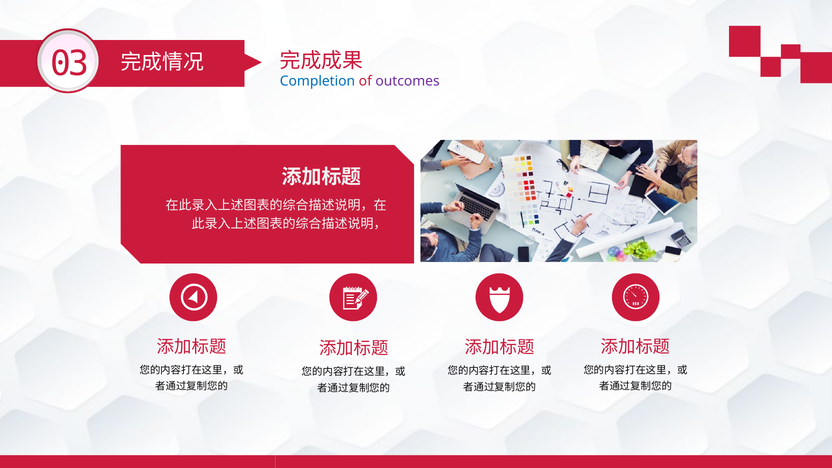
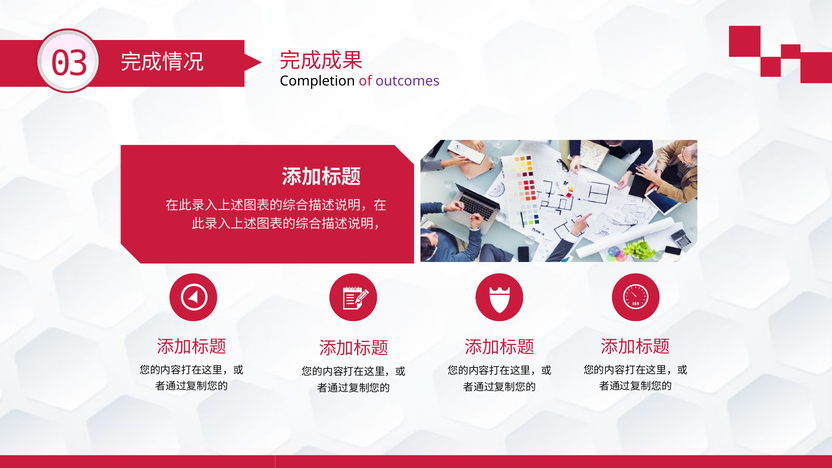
Completion colour: blue -> black (318, 81)
